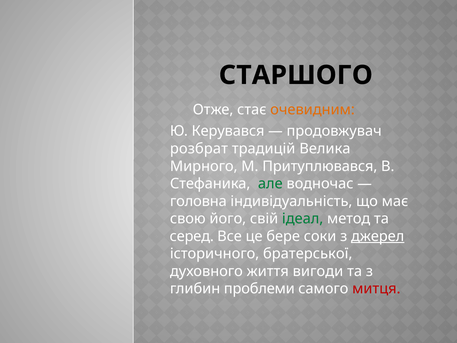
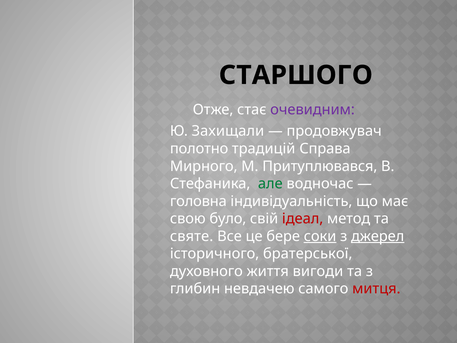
очевидним colour: orange -> purple (312, 110)
Керувався: Керувався -> Захищали (228, 131)
розбрат: розбрат -> полотно (199, 149)
Велика: Велика -> Справа (325, 149)
його: його -> було (228, 219)
ідеал colour: green -> red (303, 219)
серед: серед -> святе (192, 236)
соки underline: none -> present (320, 236)
проблеми: проблеми -> невдачею (259, 289)
